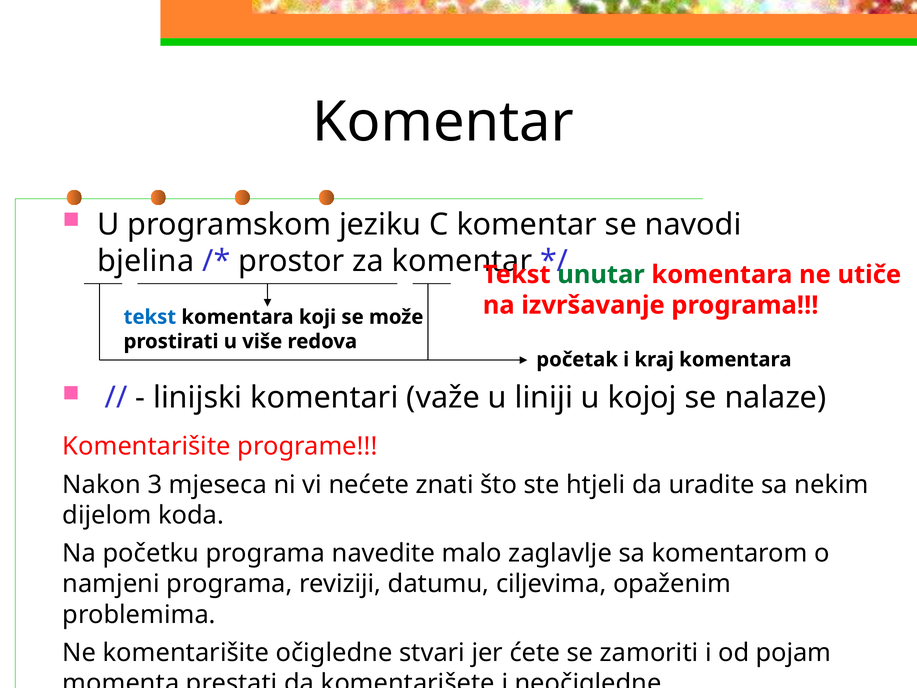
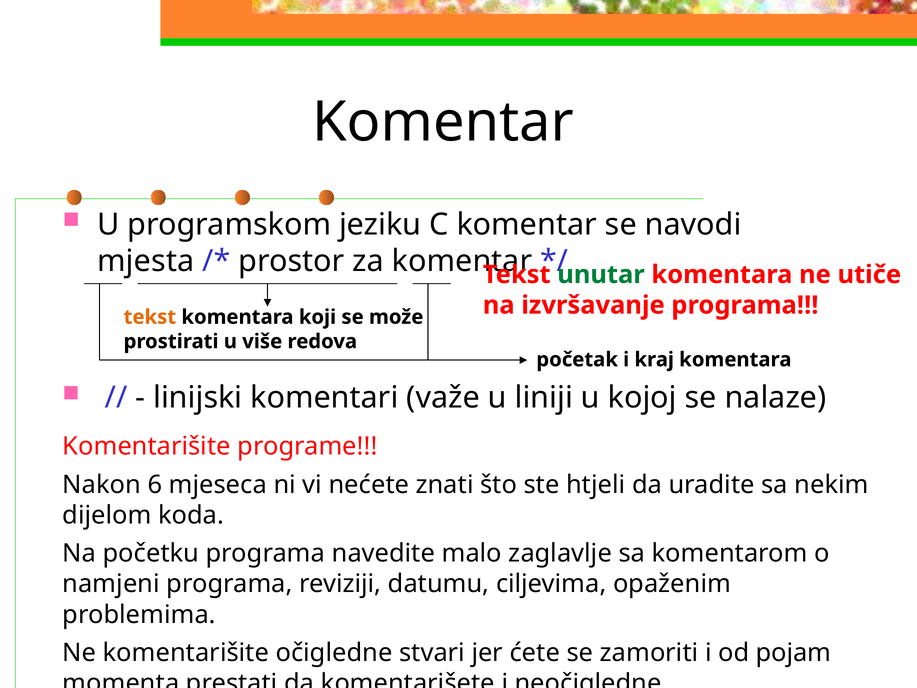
bjelina: bjelina -> mjesta (146, 261)
tekst colour: blue -> orange (150, 317)
3: 3 -> 6 (155, 484)
